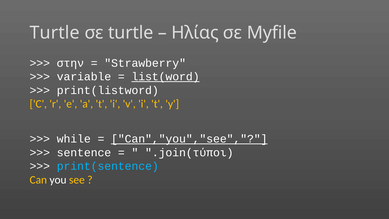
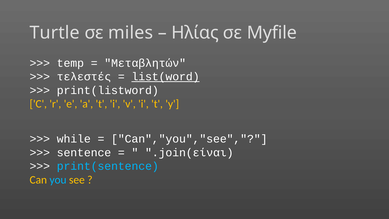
σε turtle: turtle -> miles (131, 33)
στην: στην -> temp (70, 63)
Strawberry: Strawberry -> Μεταβλητών (145, 63)
variable: variable -> τελεστές (84, 77)
Can","you","see underline: present -> none (189, 139)
.join(τύποι: .join(τύποι -> .join(είναι (189, 152)
you colour: white -> light blue (58, 180)
